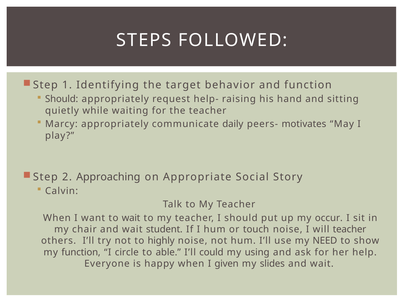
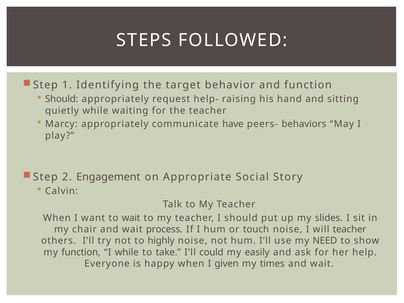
daily: daily -> have (233, 124)
motivates: motivates -> behaviors (304, 124)
Approaching: Approaching -> Engagement (108, 177)
occur: occur -> slides (329, 218)
student: student -> process (164, 229)
I circle: circle -> while (127, 252)
able: able -> take (168, 252)
using: using -> easily (257, 252)
slides: slides -> times (272, 264)
